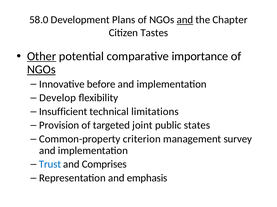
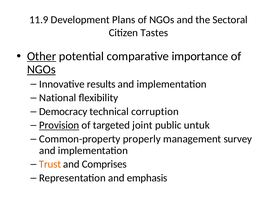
58.0: 58.0 -> 11.9 (39, 20)
and underline: present -> none (185, 20)
Chapter: Chapter -> Sectoral (230, 20)
before: before -> results (101, 84)
Develop: Develop -> National (58, 98)
Insufficient: Insufficient -> Democracy (63, 112)
limitations: limitations -> corruption (155, 112)
Provision underline: none -> present (59, 126)
states: states -> untuk (197, 126)
criterion: criterion -> properly (142, 139)
Trust colour: blue -> orange (50, 165)
